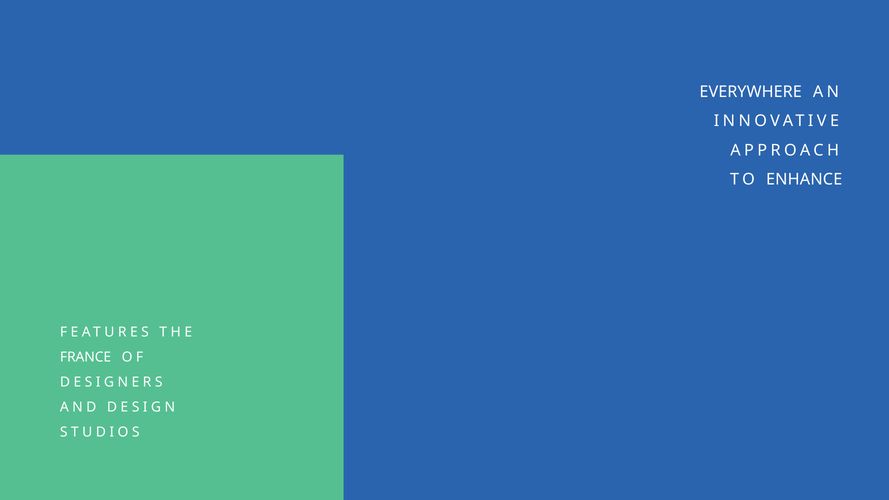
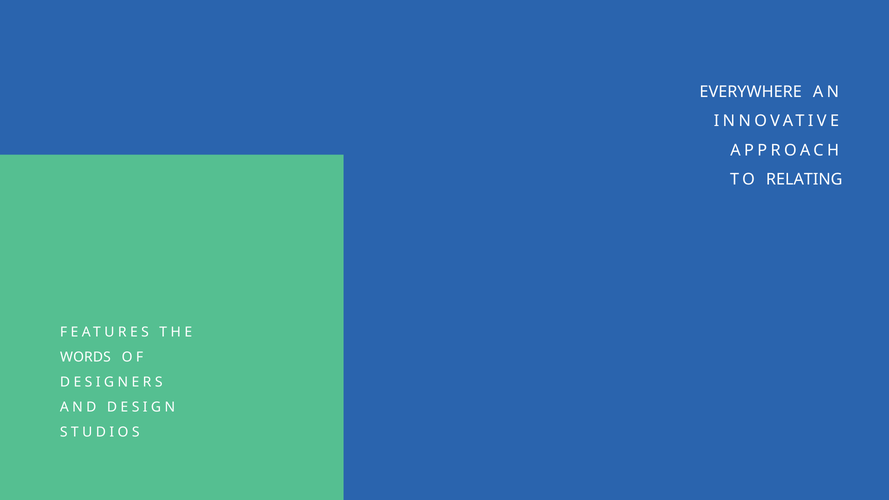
ENHANCE: ENHANCE -> RELATING (804, 180)
FRANCE: FRANCE -> WORDS (85, 357)
